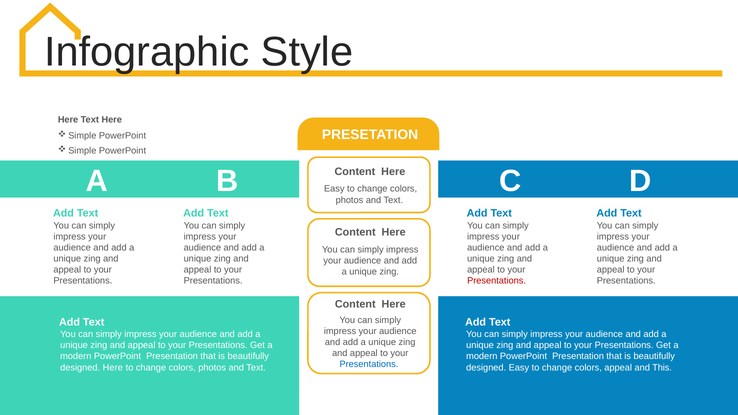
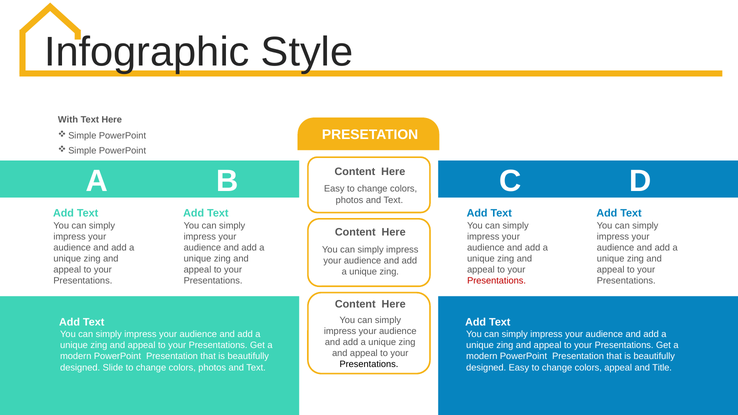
Here: Here -> With (68, 120)
Presentations colour: blue -> black (369, 365)
designed Here: Here -> Slide (113, 368)
This: This -> Title (662, 368)
